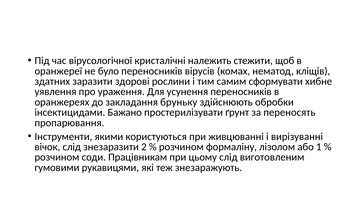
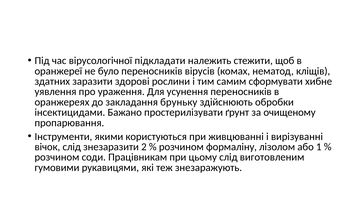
кристалічні: кристалічні -> підкладати (160, 61)
переносять: переносять -> очищеному (290, 112)
